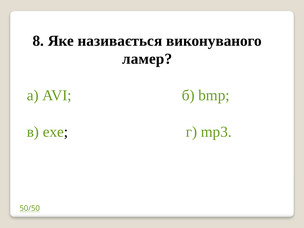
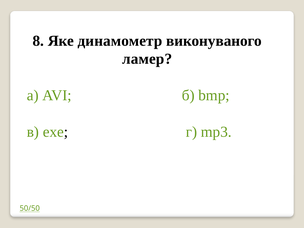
називається: називається -> динамометр (120, 41)
